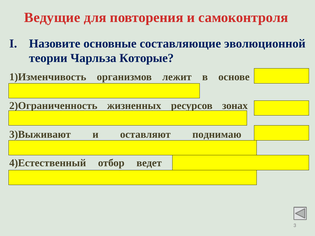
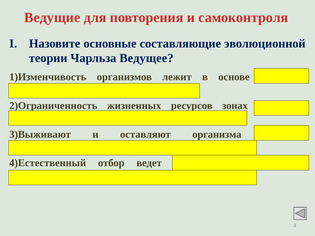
Которые: Которые -> Ведущее (146, 58)
поднимаю: поднимаю -> организма (217, 134)
